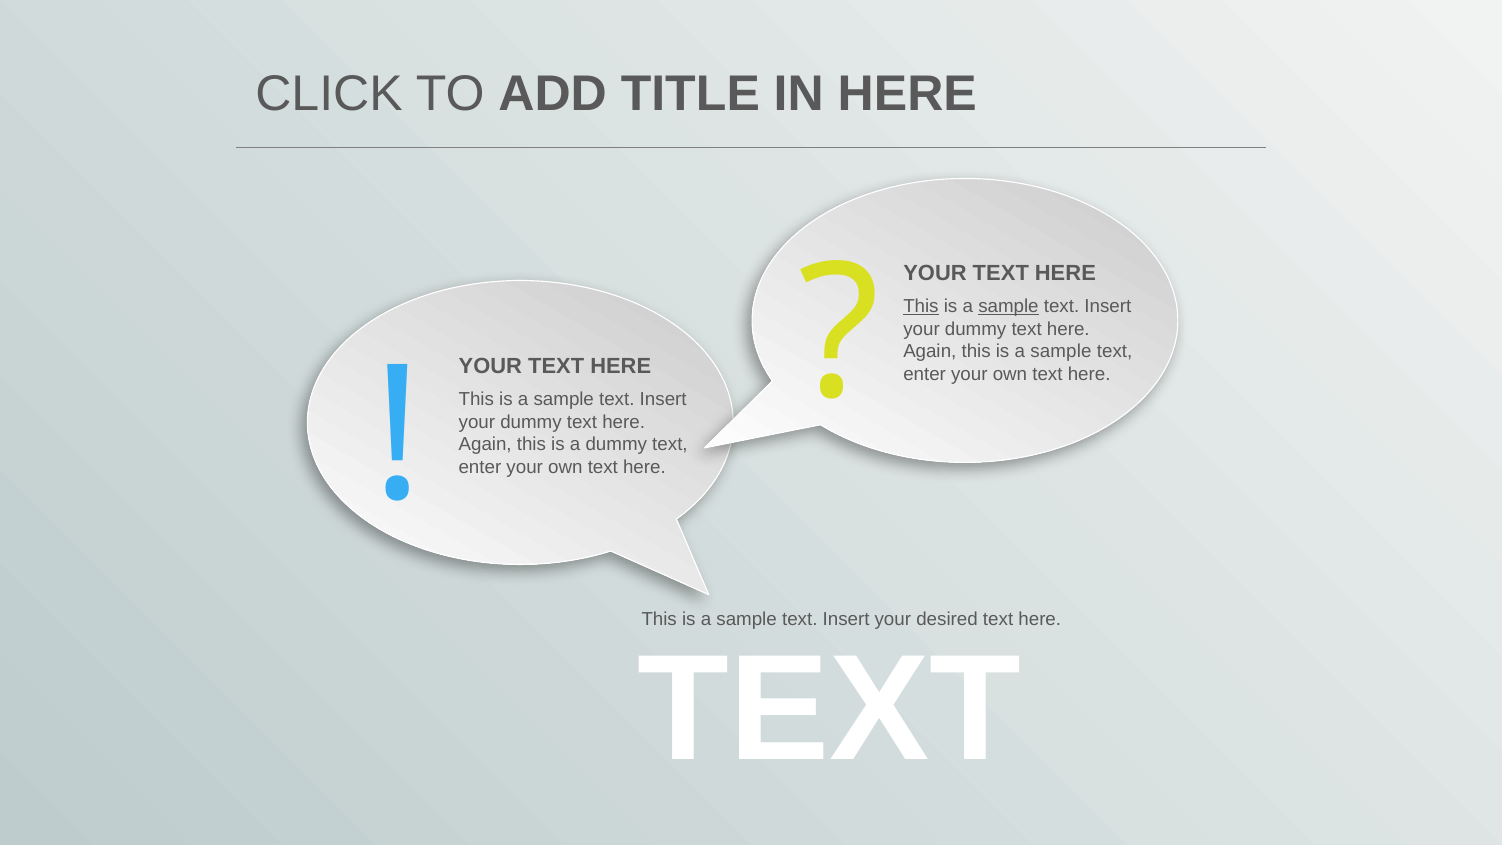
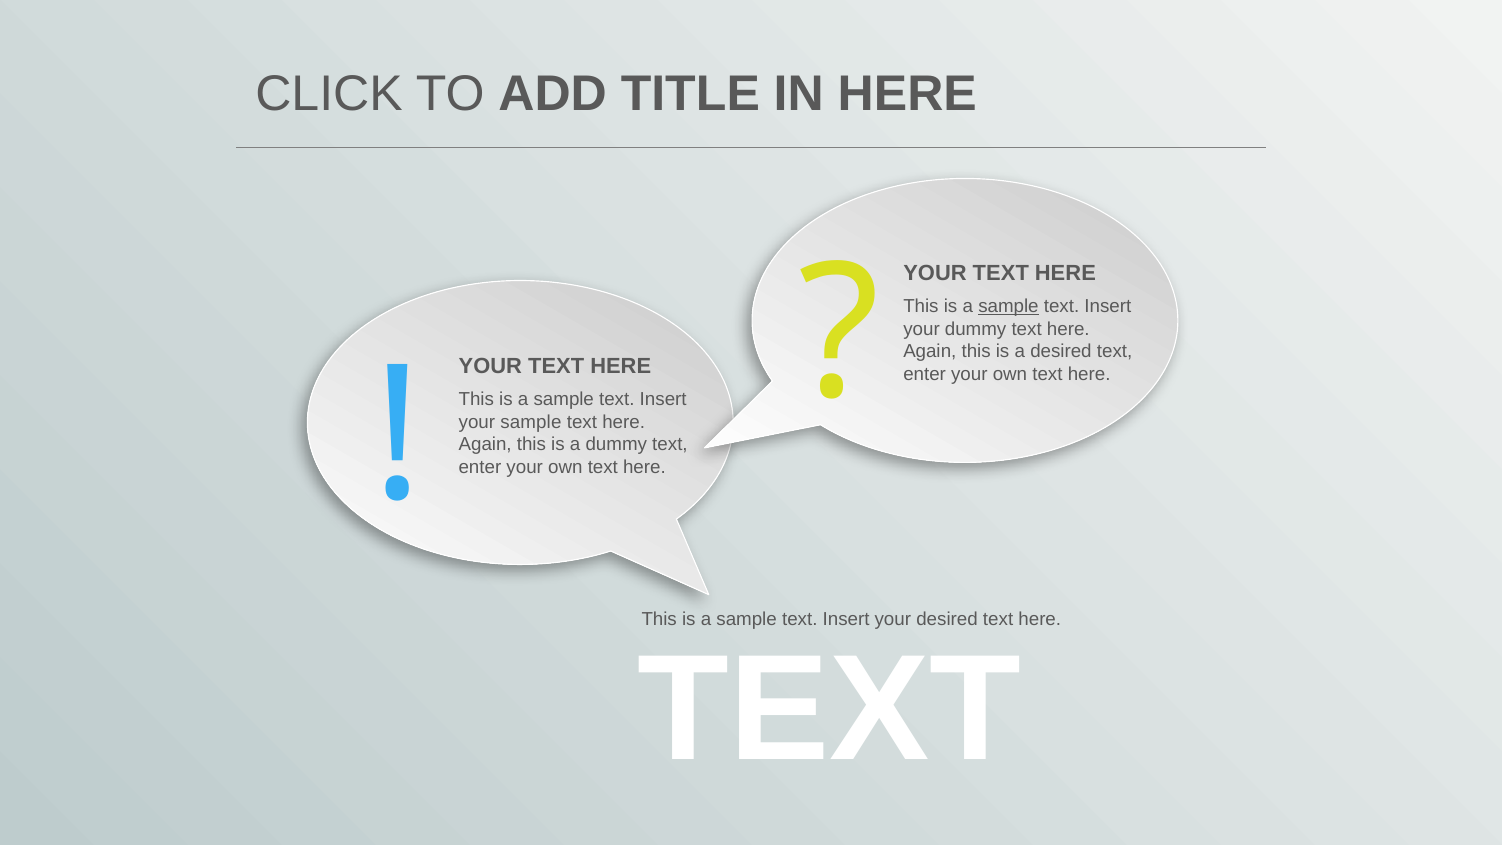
This underline: present -> none (921, 307)
sample: sample -> desired (1061, 352)
dummy: dummy -> sample (531, 422)
